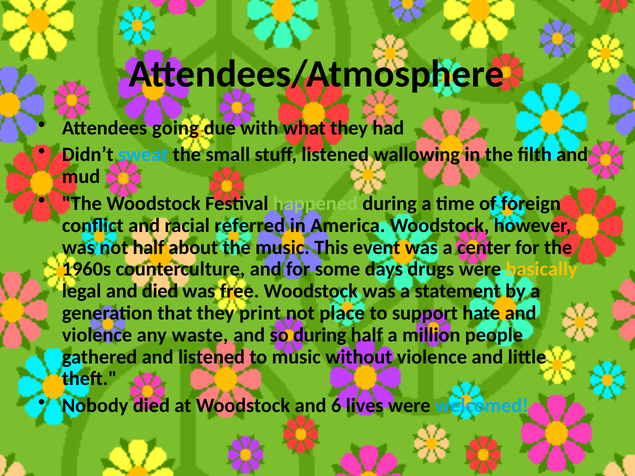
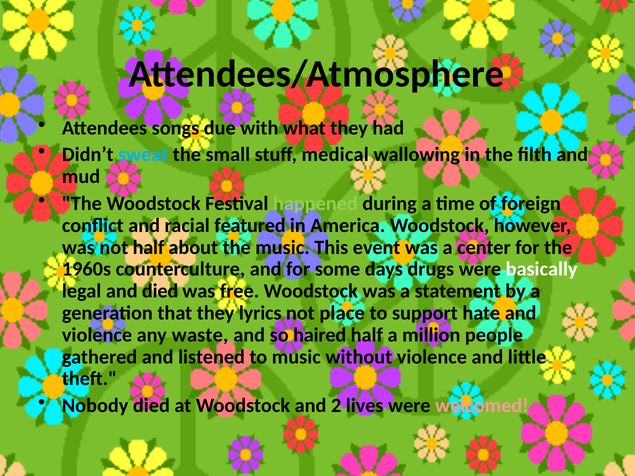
going: going -> songs (175, 128)
stuff listened: listened -> medical (335, 155)
referred: referred -> featured (250, 226)
basically colour: yellow -> white (542, 269)
print: print -> lyrics (260, 313)
so during: during -> haired (320, 335)
6: 6 -> 2 (336, 406)
welcomed colour: light blue -> pink (482, 406)
